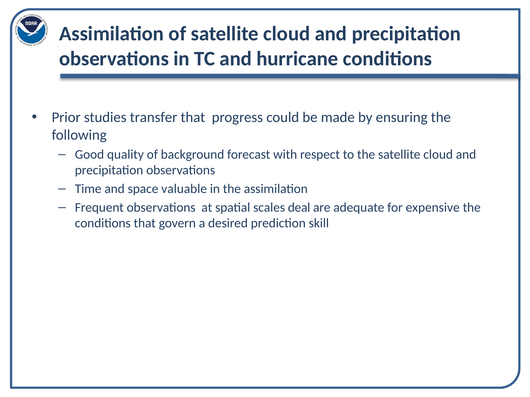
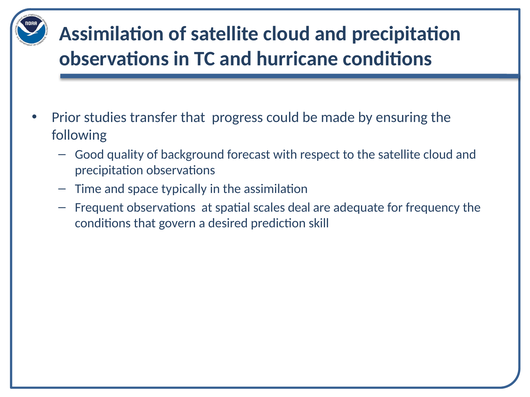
valuable: valuable -> typically (184, 189)
expensive: expensive -> frequency (433, 208)
